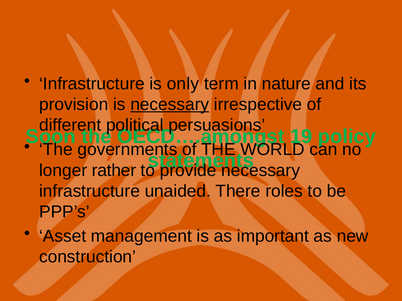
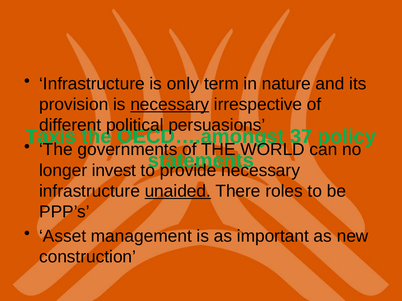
Soon: Soon -> Taxis (51, 137)
19: 19 -> 37 (301, 137)
rather: rather -> invest (114, 171)
unaided underline: none -> present (178, 191)
